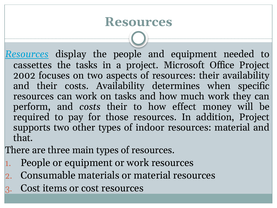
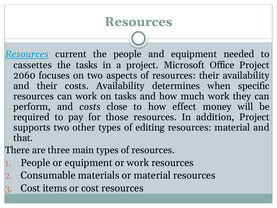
display: display -> current (71, 54)
2002: 2002 -> 2060 (24, 75)
costs their: their -> close (117, 107)
indoor: indoor -> editing (150, 127)
